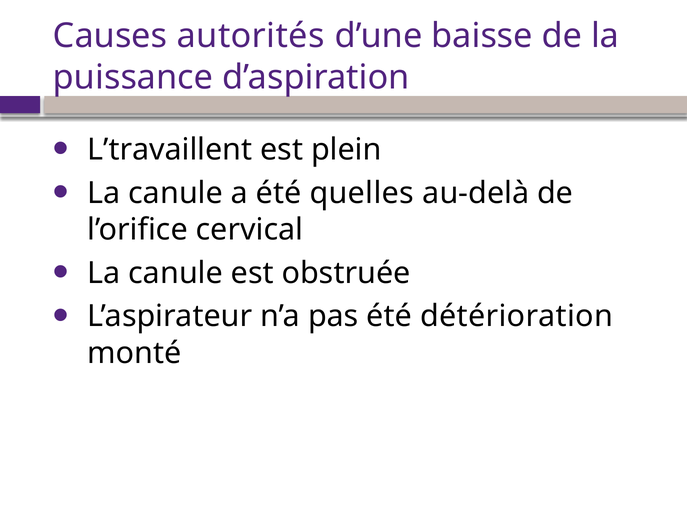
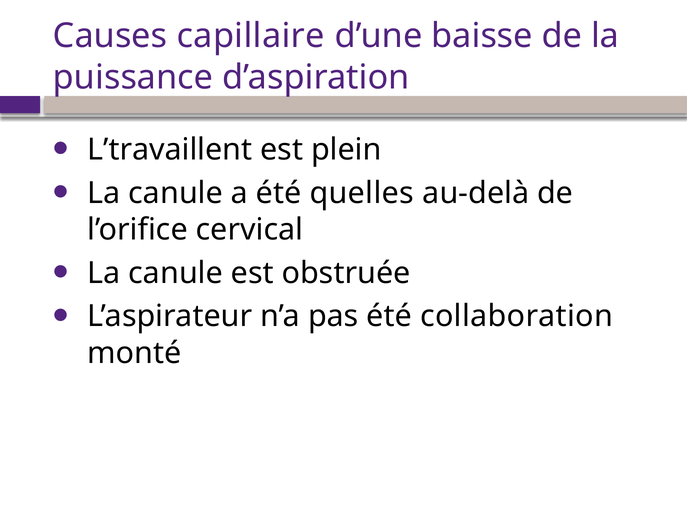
autorités: autorités -> capillaire (251, 36)
détérioration: détérioration -> collaboration (517, 316)
